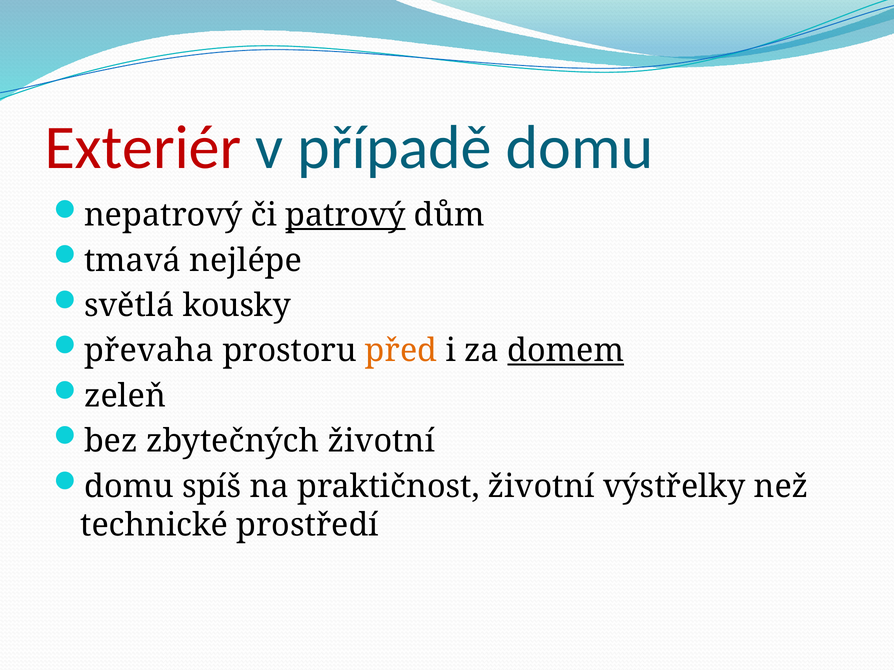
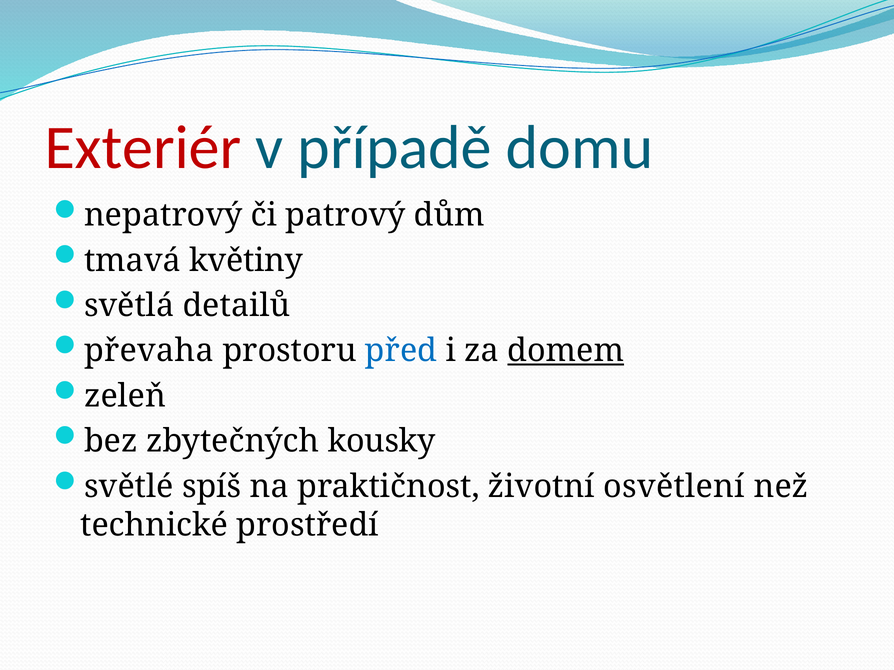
patrový underline: present -> none (345, 215)
nejlépe: nejlépe -> květiny (246, 261)
kousky: kousky -> detailů (236, 306)
před colour: orange -> blue (401, 351)
zbytečných životní: životní -> kousky (382, 442)
domu: domu -> světlé (129, 487)
výstřelky: výstřelky -> osvětlení (674, 487)
